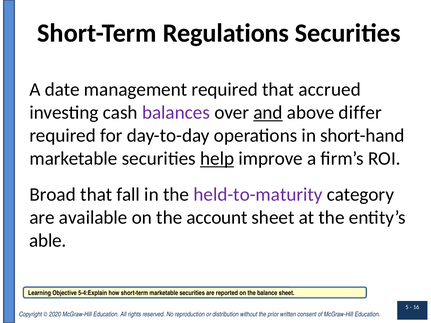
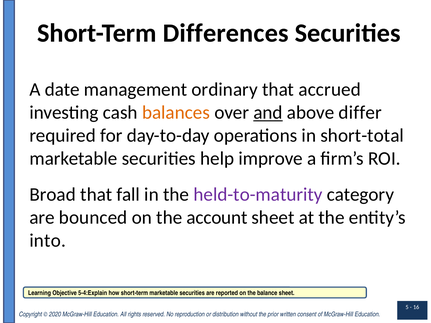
Regulations: Regulations -> Differences (226, 33)
management required: required -> ordinary (225, 90)
balances colour: purple -> orange (176, 113)
short-hand: short-hand -> short-total (362, 136)
help underline: present -> none (217, 159)
available: available -> bounced (93, 218)
able: able -> into (48, 241)
